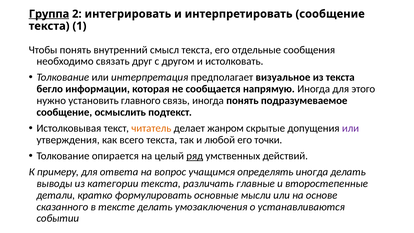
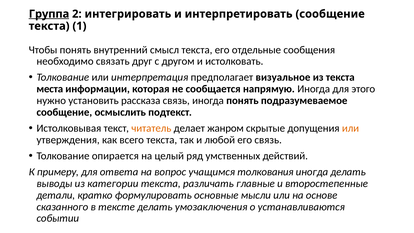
бегло: бегло -> места (50, 89)
главного: главного -> рассказа (141, 101)
или colour: purple -> orange (351, 128)
его точки: точки -> связь (268, 140)
ряд underline: present -> none (195, 156)
определять: определять -> толкования (265, 172)
